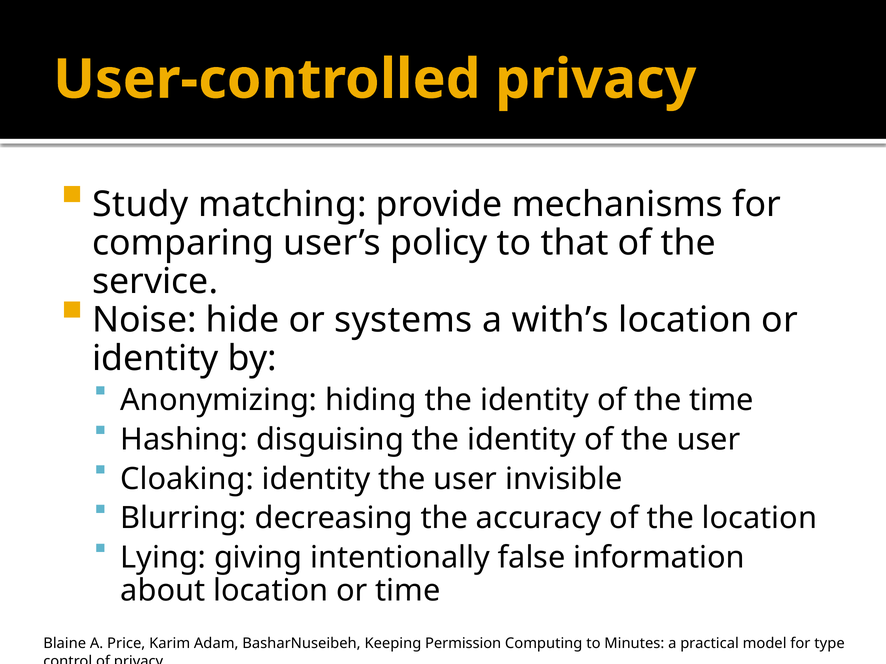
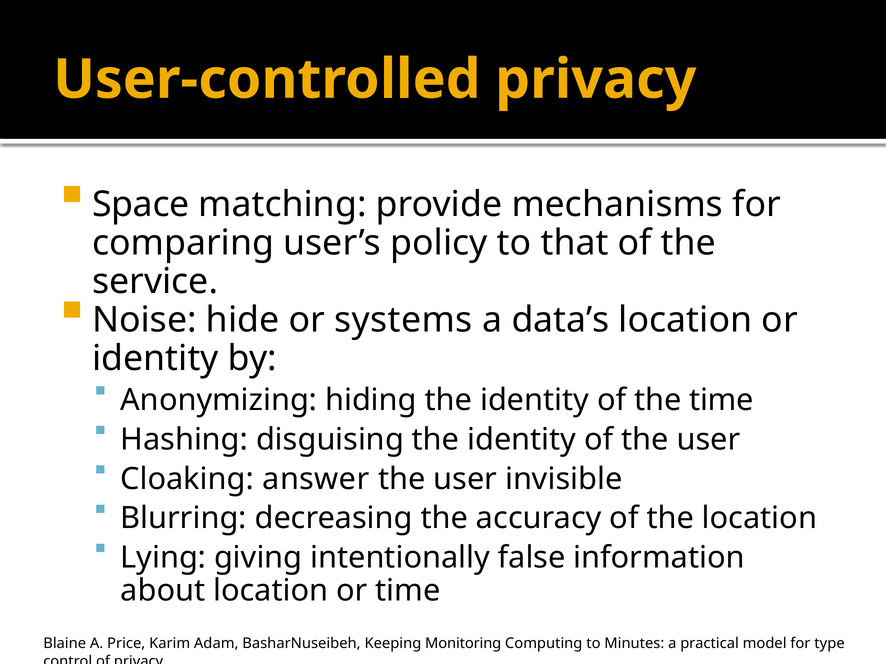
Study: Study -> Space (141, 205)
with’s: with’s -> data’s (560, 320)
Cloaking identity: identity -> answer (316, 479)
Permission: Permission -> Monitoring (463, 644)
